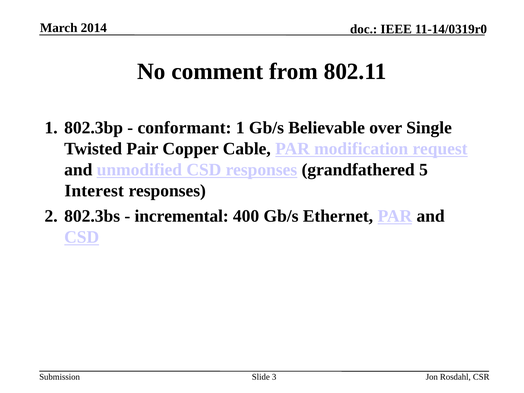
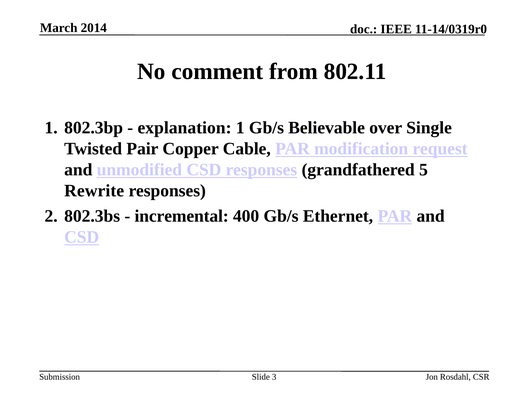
conformant: conformant -> explanation (184, 128)
Interest: Interest -> Rewrite (94, 191)
